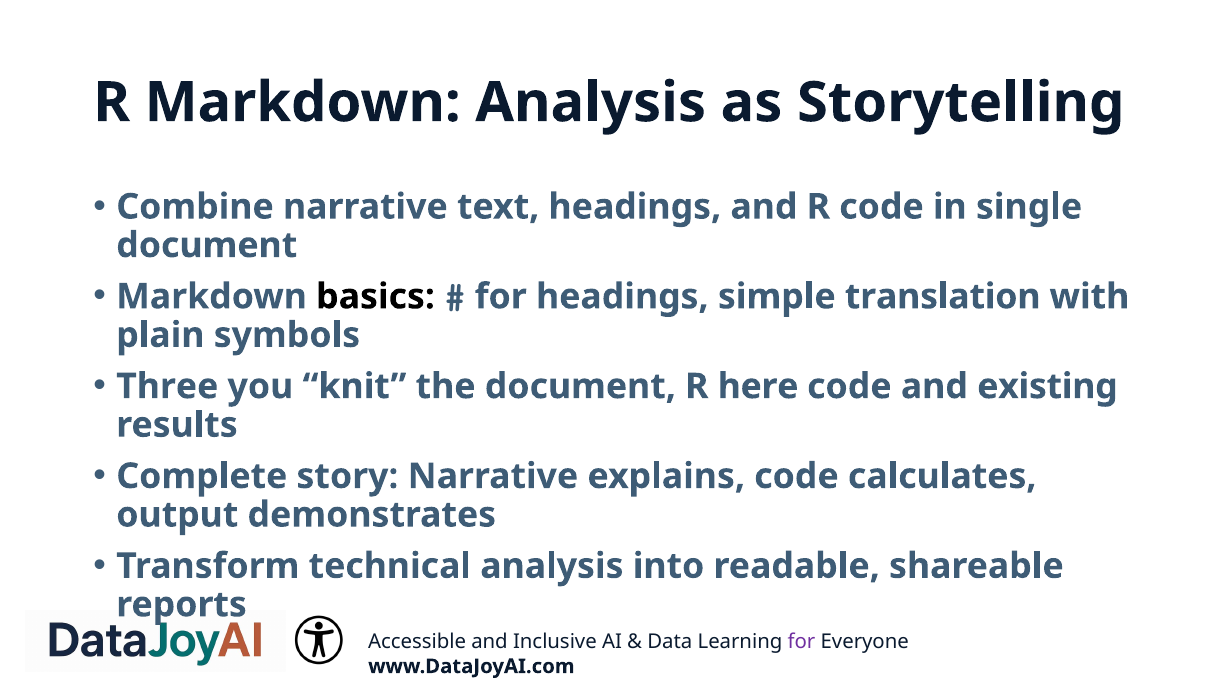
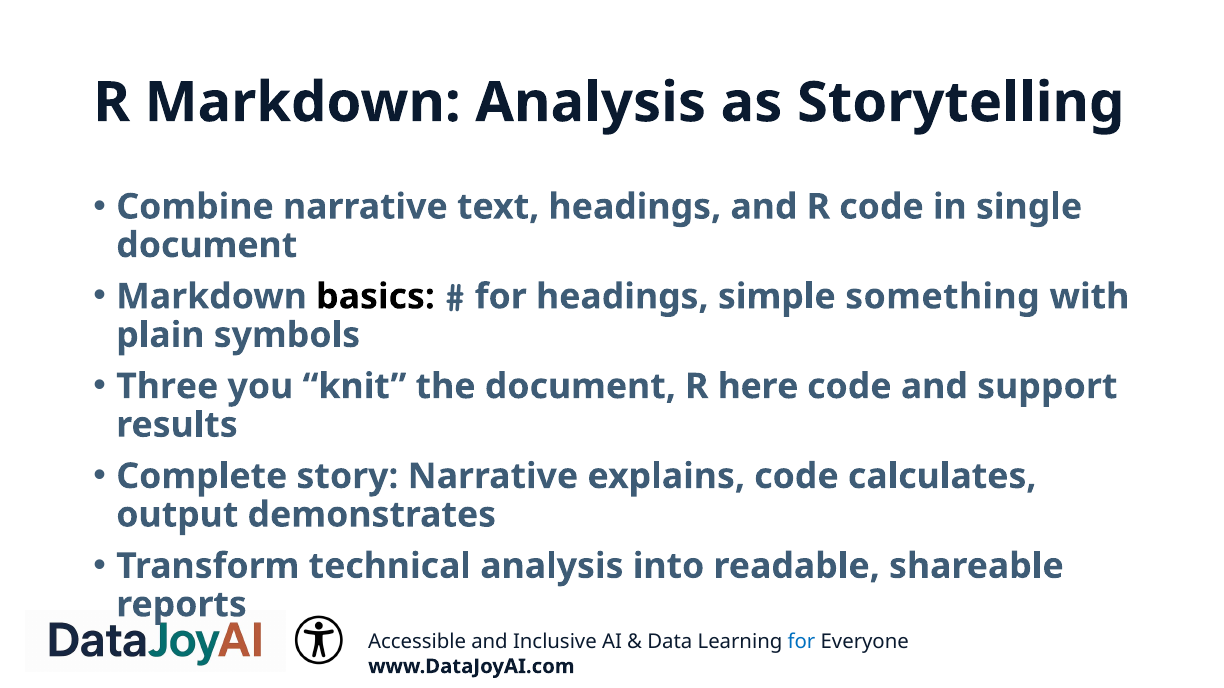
translation: translation -> something (942, 297)
existing: existing -> support (1047, 387)
for colour: purple -> blue (802, 642)
